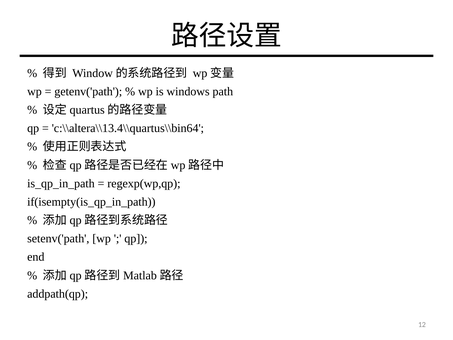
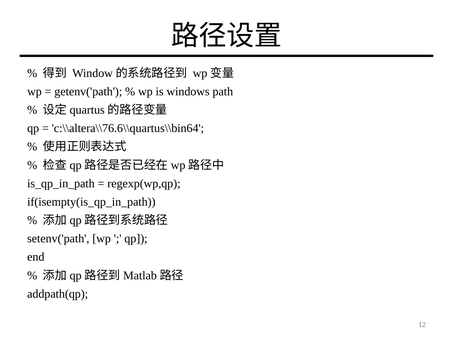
c:\\altera\\13.4\\quartus\\bin64: c:\\altera\\13.4\\quartus\\bin64 -> c:\\altera\\76.6\\quartus\\bin64 (128, 128)
